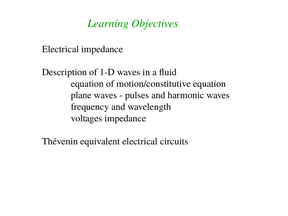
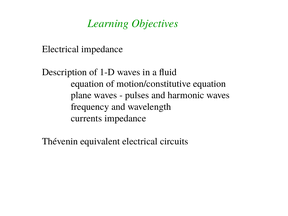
voltages: voltages -> currents (86, 118)
